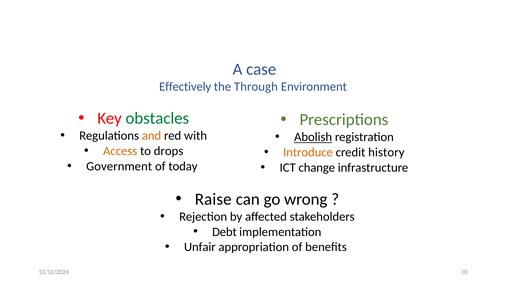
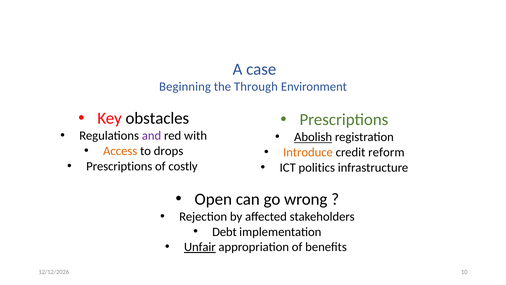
Effectively: Effectively -> Beginning (185, 87)
obstacles colour: green -> black (157, 118)
and colour: orange -> purple (152, 136)
history: history -> reform (386, 152)
Government: Government -> Prescriptions (119, 166)
today: today -> costly (183, 166)
change: change -> politics (317, 167)
Raise: Raise -> Open (213, 199)
Unfair underline: none -> present (200, 247)
